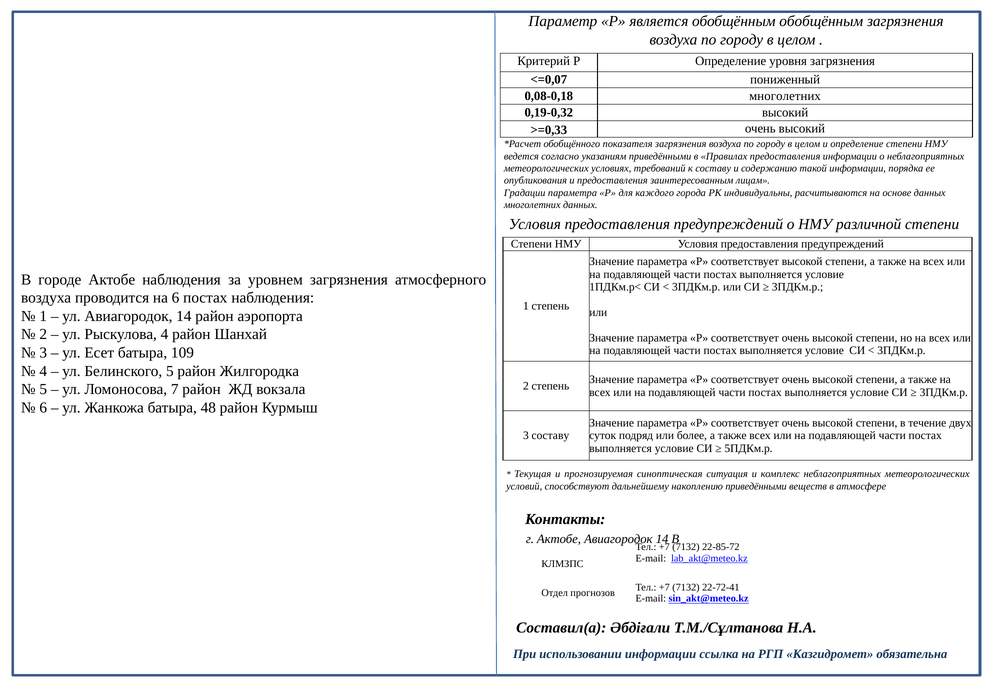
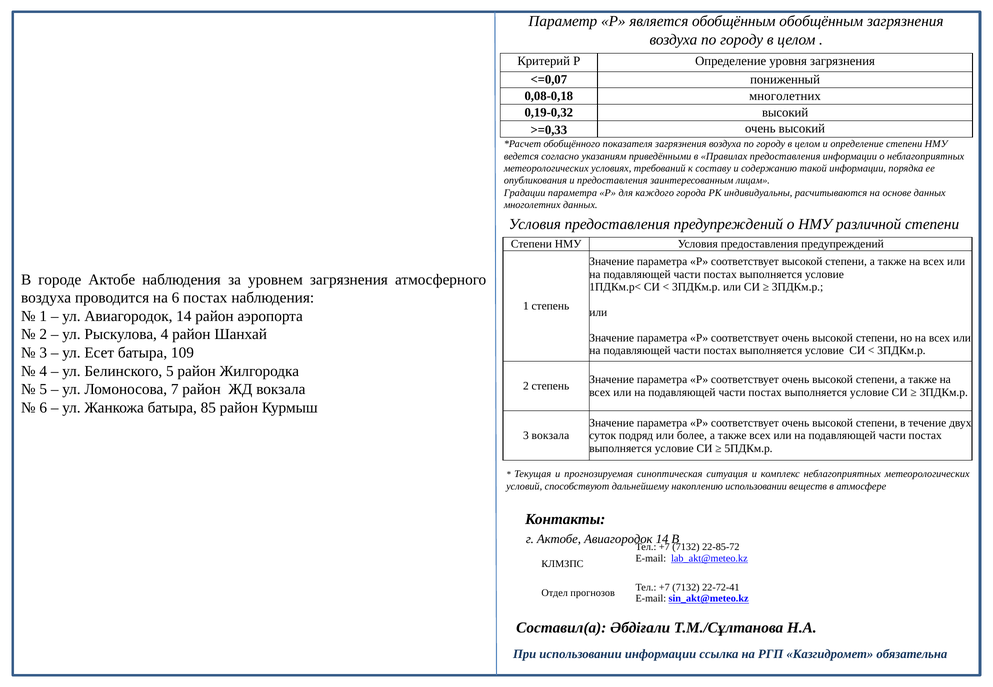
48: 48 -> 85 (208, 408)
3 составу: составу -> вокзала (550, 436)
накоплению приведёнными: приведёнными -> использовании (756, 487)
